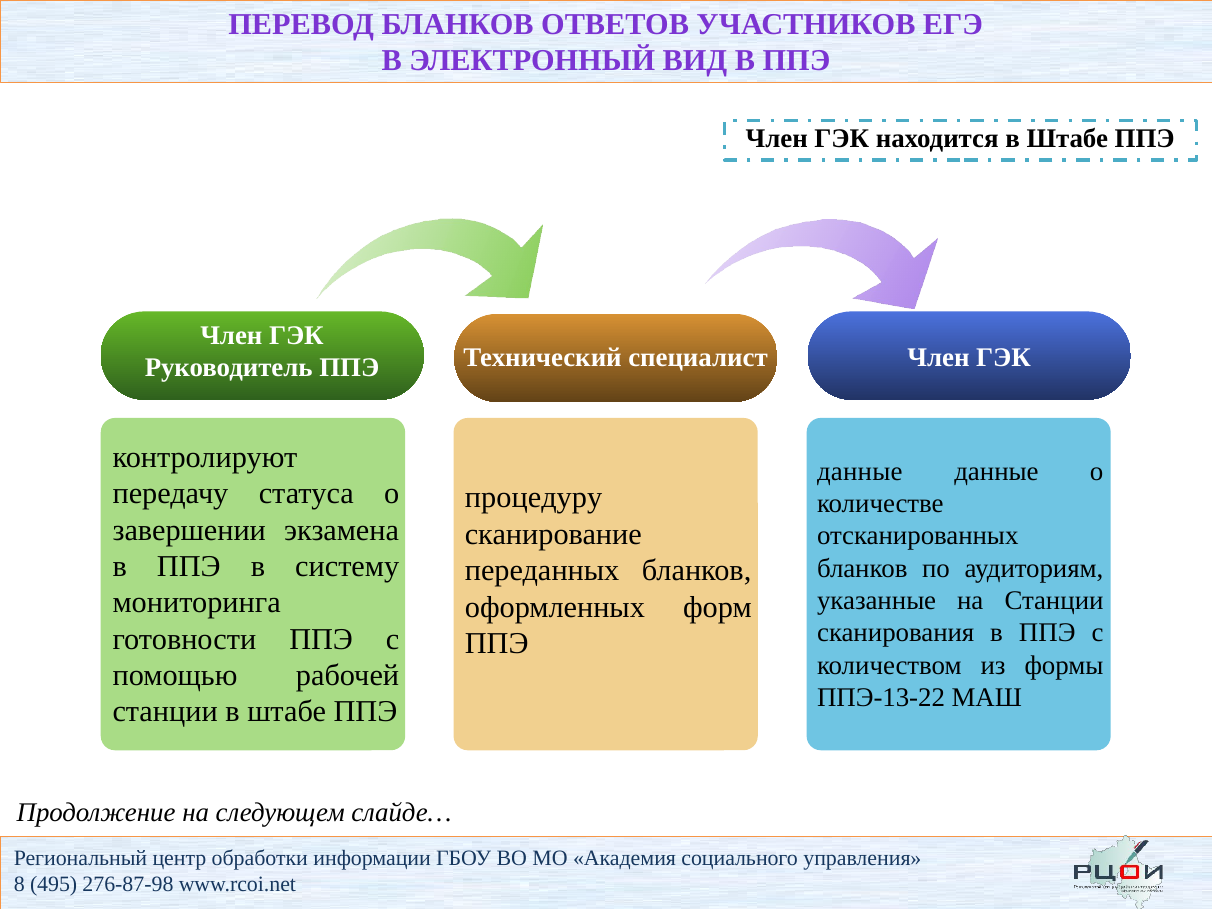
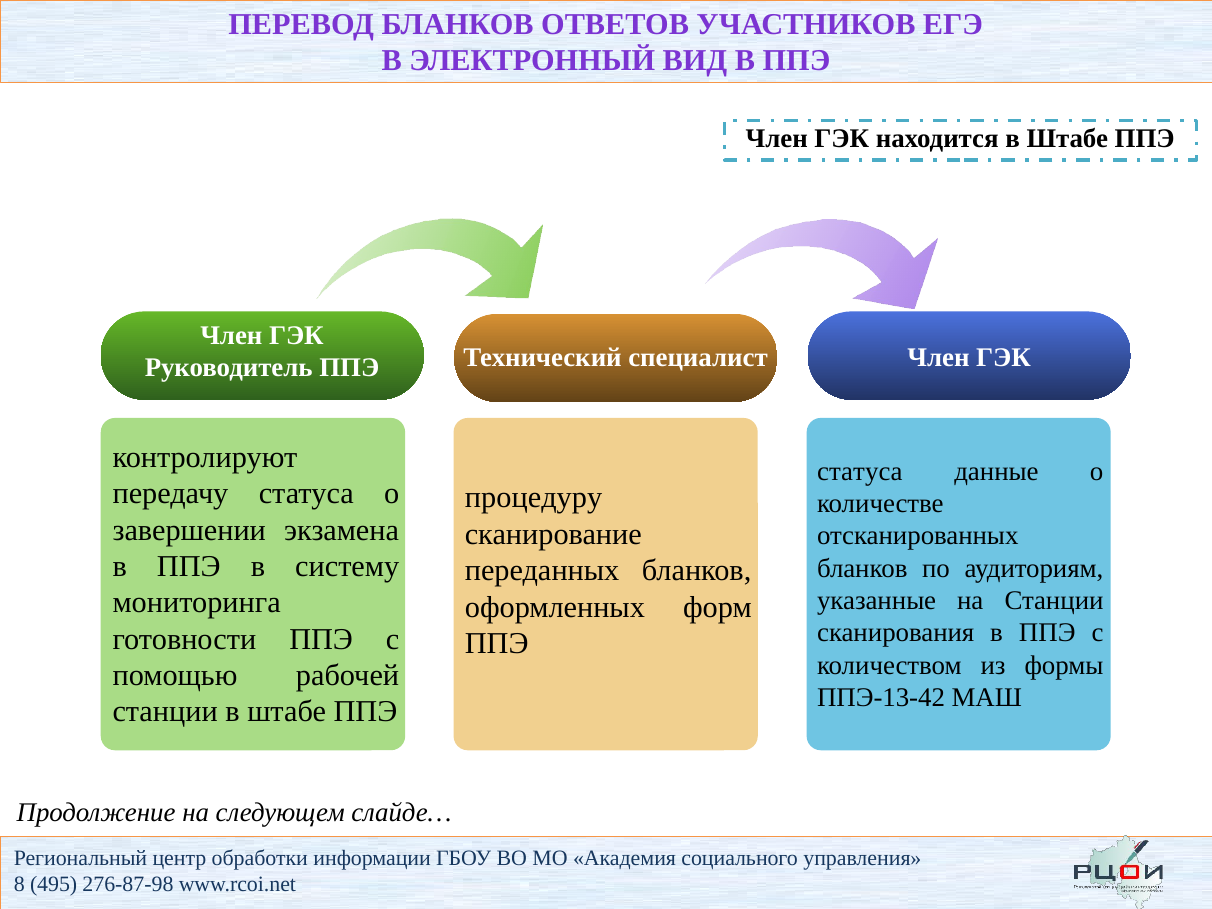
данные: данные -> статуса (860, 471)
ППЭ-13-22: ППЭ-13-22 -> ППЭ-13-42 (881, 698)
